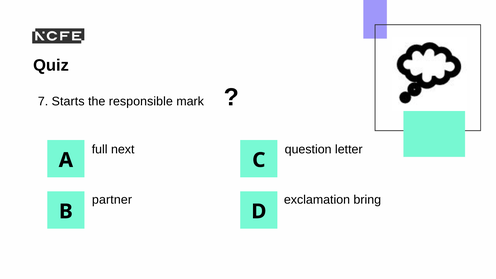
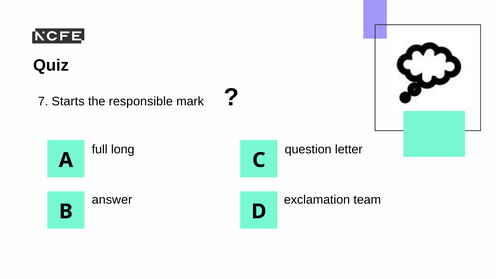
next: next -> long (123, 150)
partner: partner -> answer (112, 200)
bring: bring -> team (367, 200)
